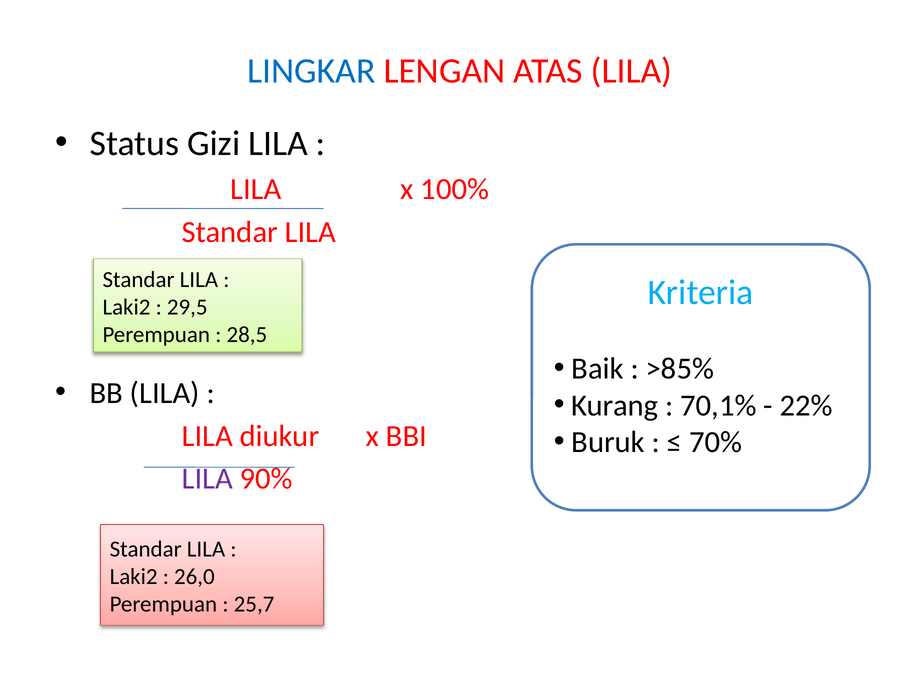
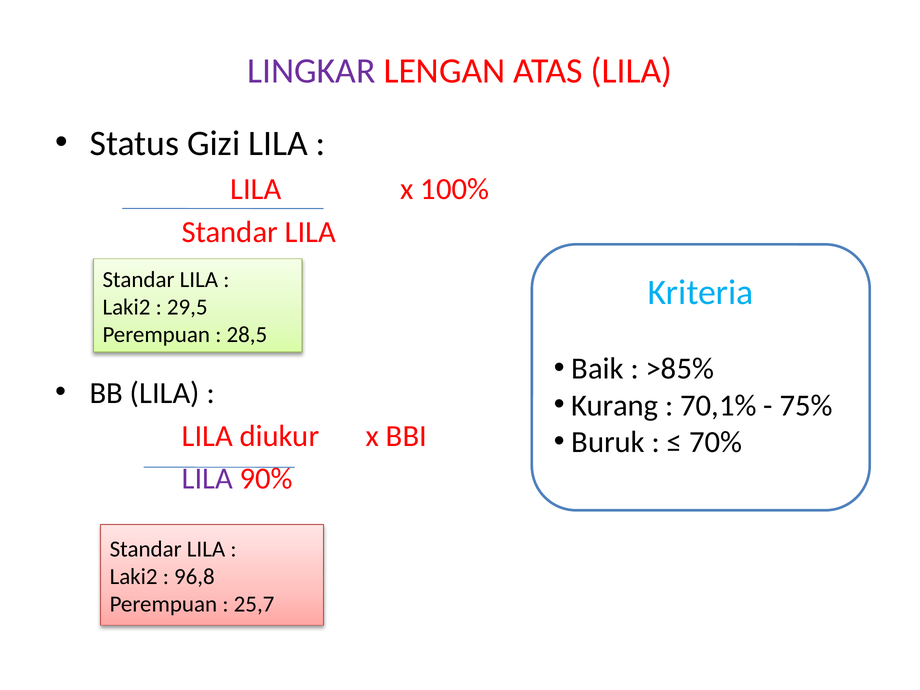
LINGKAR colour: blue -> purple (311, 71)
22%: 22% -> 75% (806, 406)
26,0: 26,0 -> 96,8 (194, 577)
